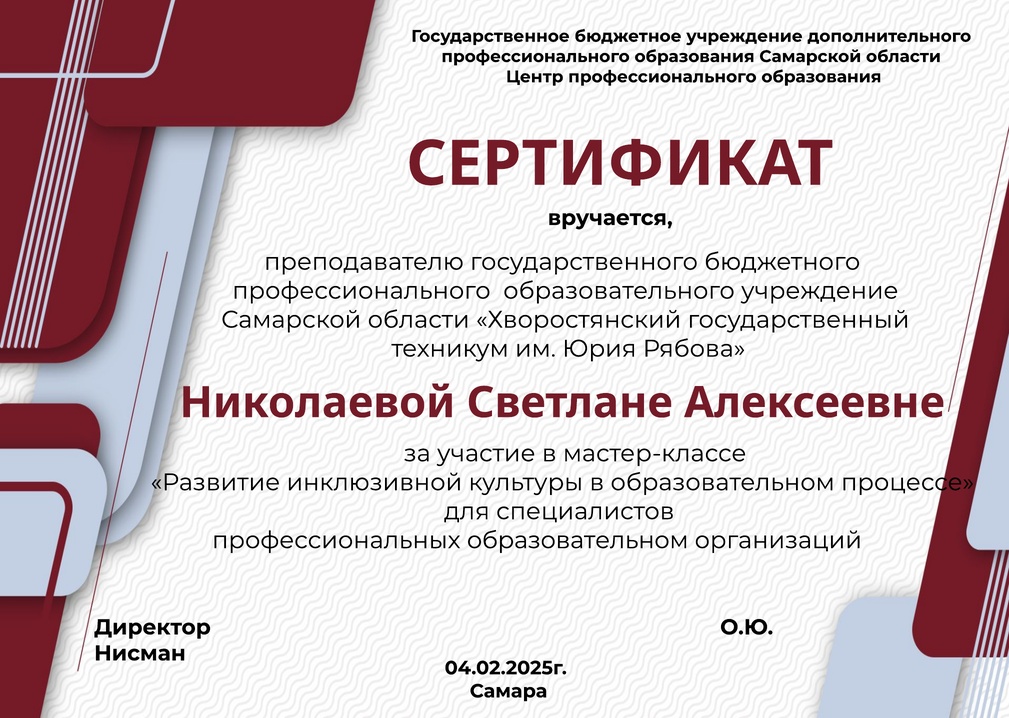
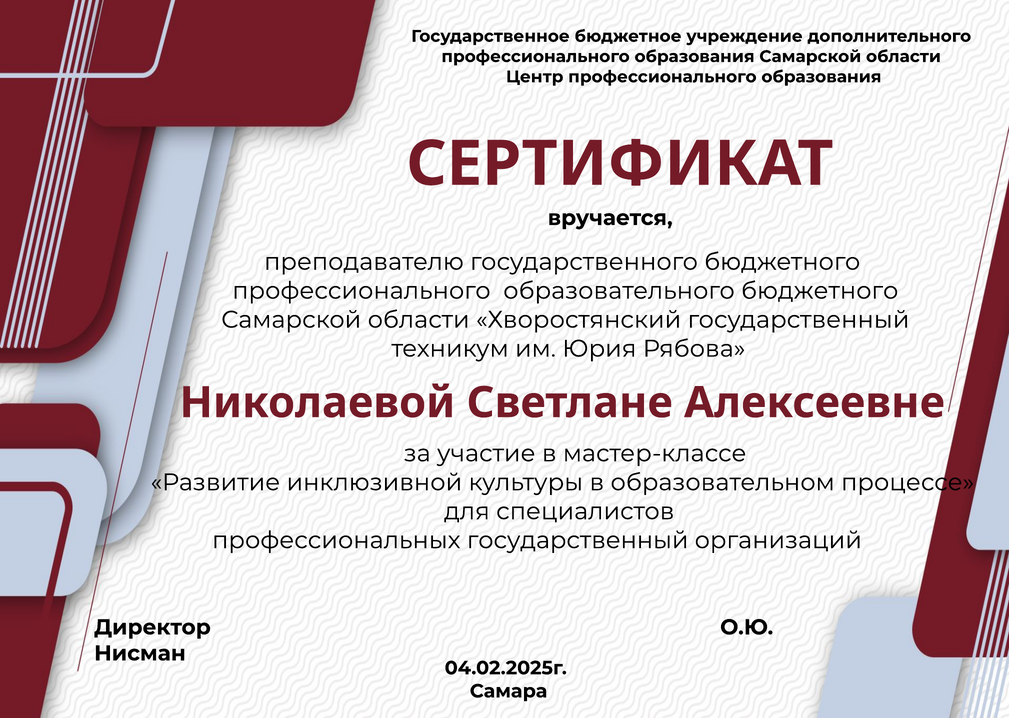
образовательного учреждение: учреждение -> бюджетного (820, 291)
профессиональных образовательном: образовательном -> государственный (578, 540)
